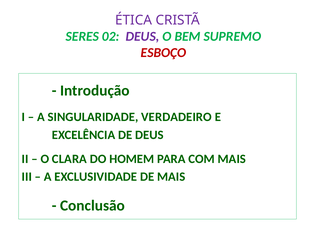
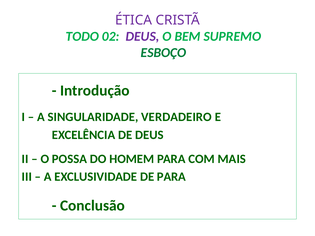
SERES: SERES -> TODO (82, 36)
ESBOÇO colour: red -> green (163, 53)
CLARA: CLARA -> POSSA (69, 159)
DE MAIS: MAIS -> PARA (171, 177)
